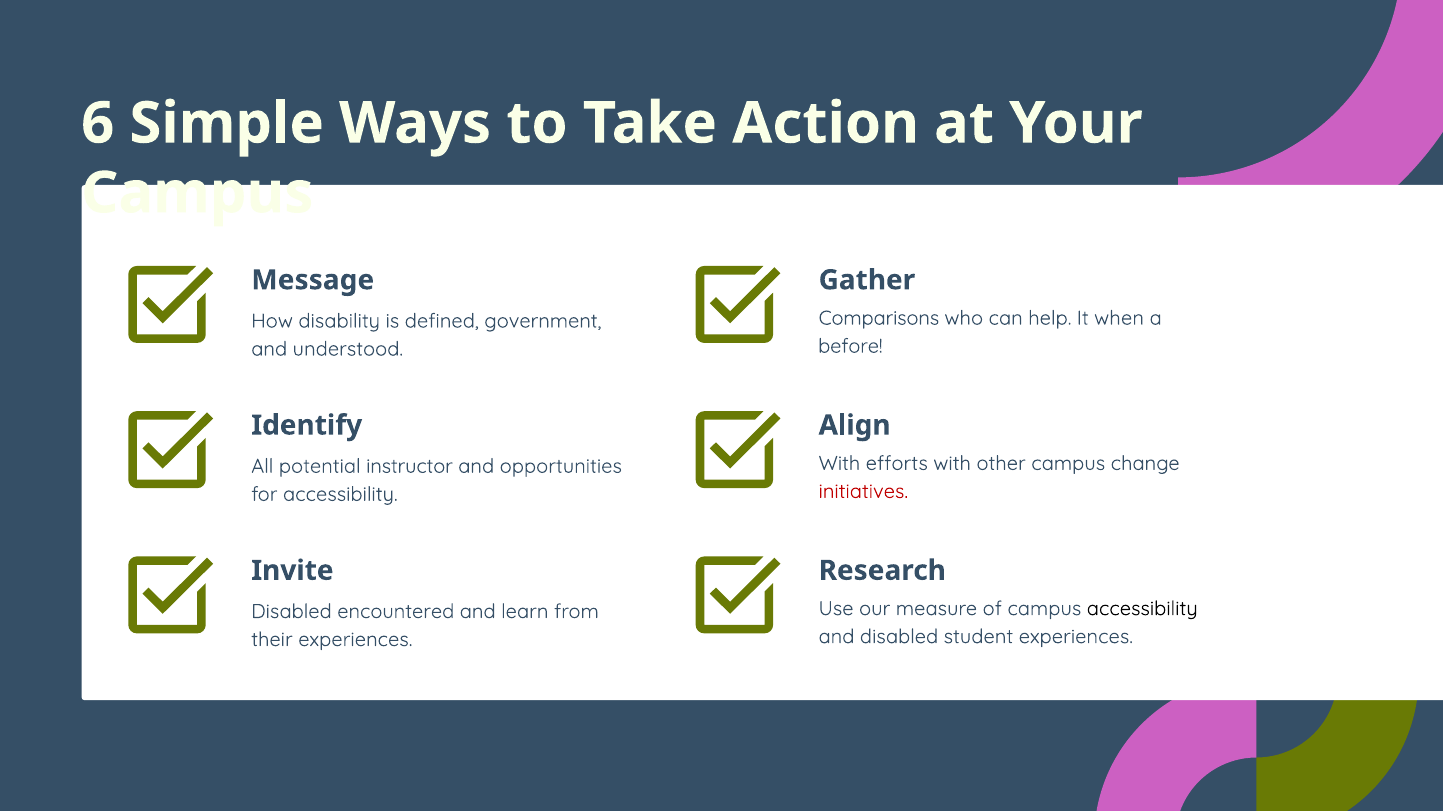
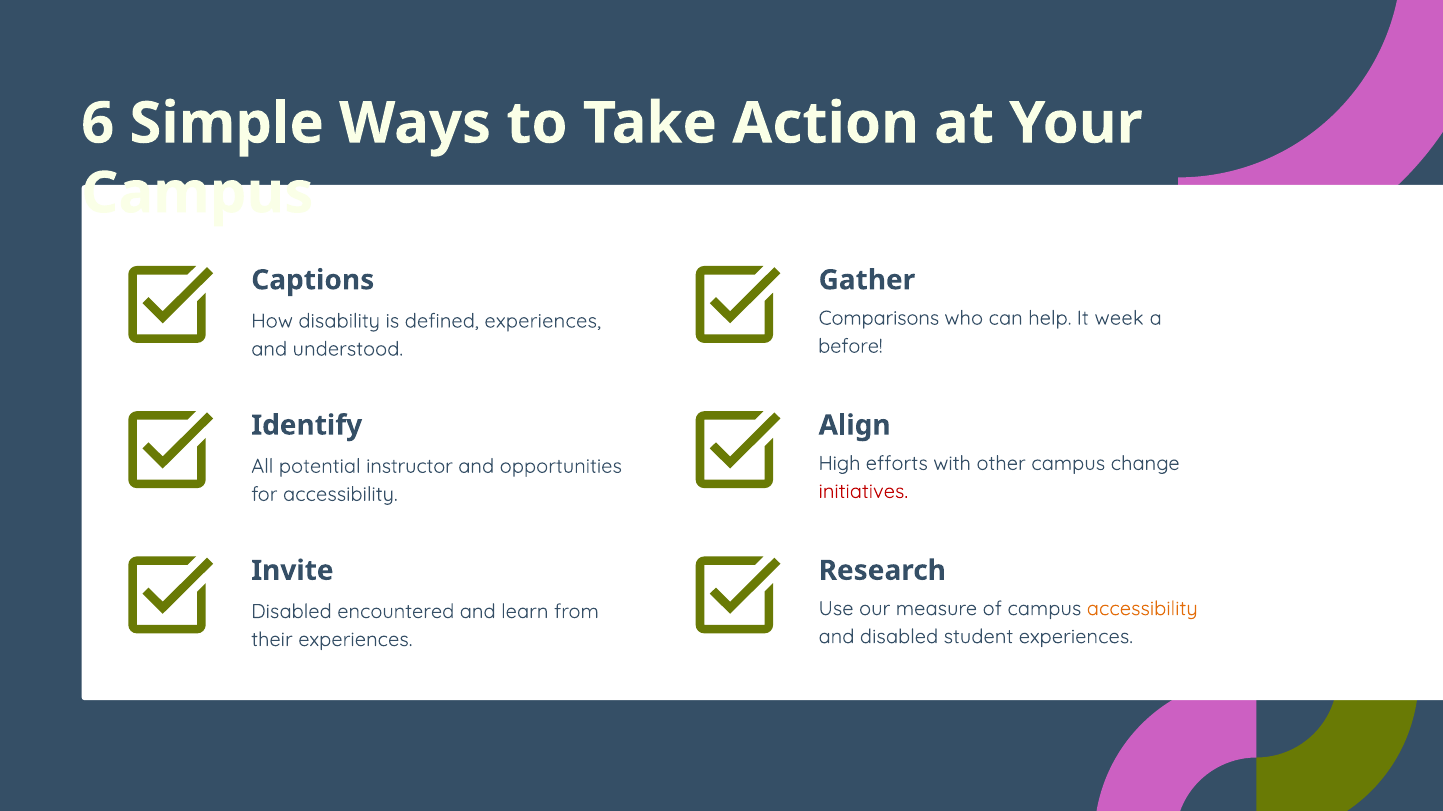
Message: Message -> Captions (313, 280)
when: when -> week (1119, 318)
defined government: government -> experiences (543, 321)
With: With -> High (839, 464)
accessibility colour: black -> orange (1142, 609)
